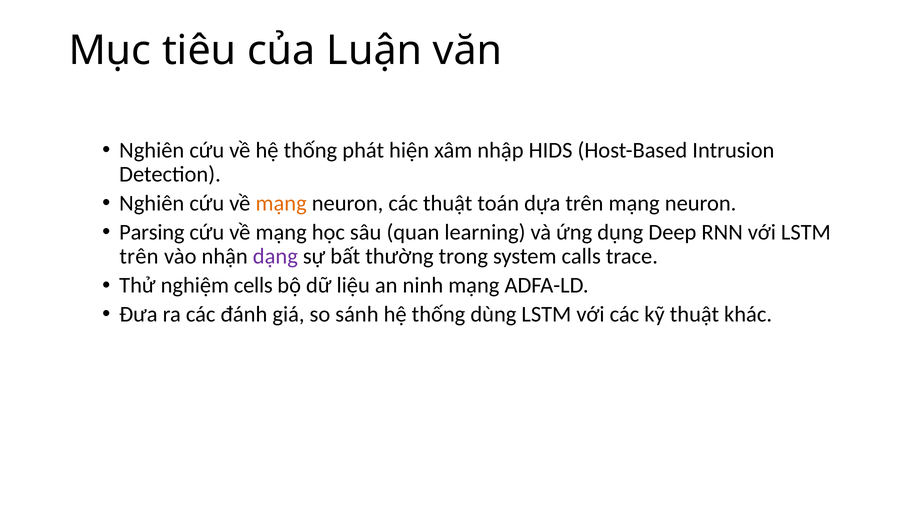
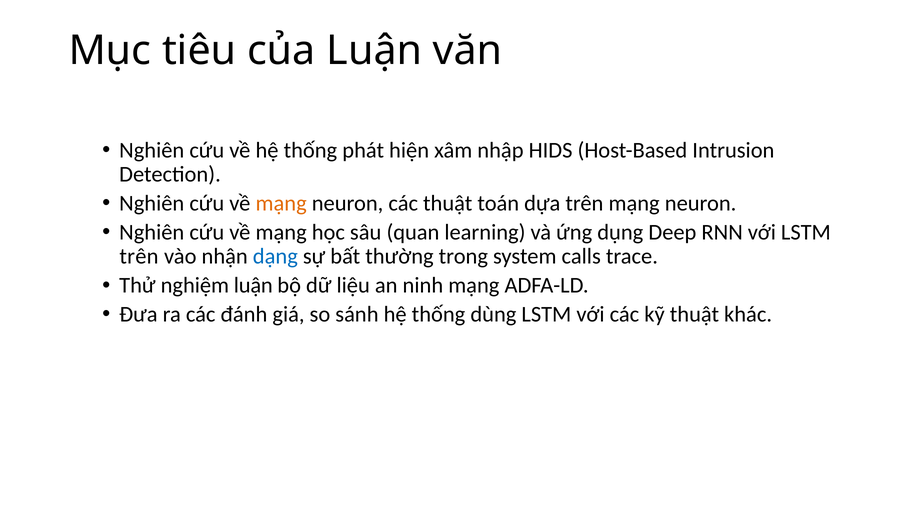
Parsing: Parsing -> Nghiên (152, 232)
dạng colour: purple -> blue (275, 257)
cells: cells -> luận (253, 286)
